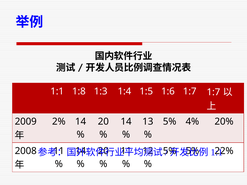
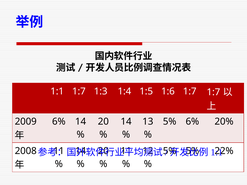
1:1 1:8: 1:8 -> 1:7 (79, 91)
2%: 2% -> 6% (59, 122)
5% 4%: 4% -> 6% (192, 122)
